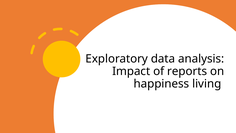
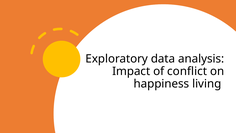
reports: reports -> conflict (187, 71)
